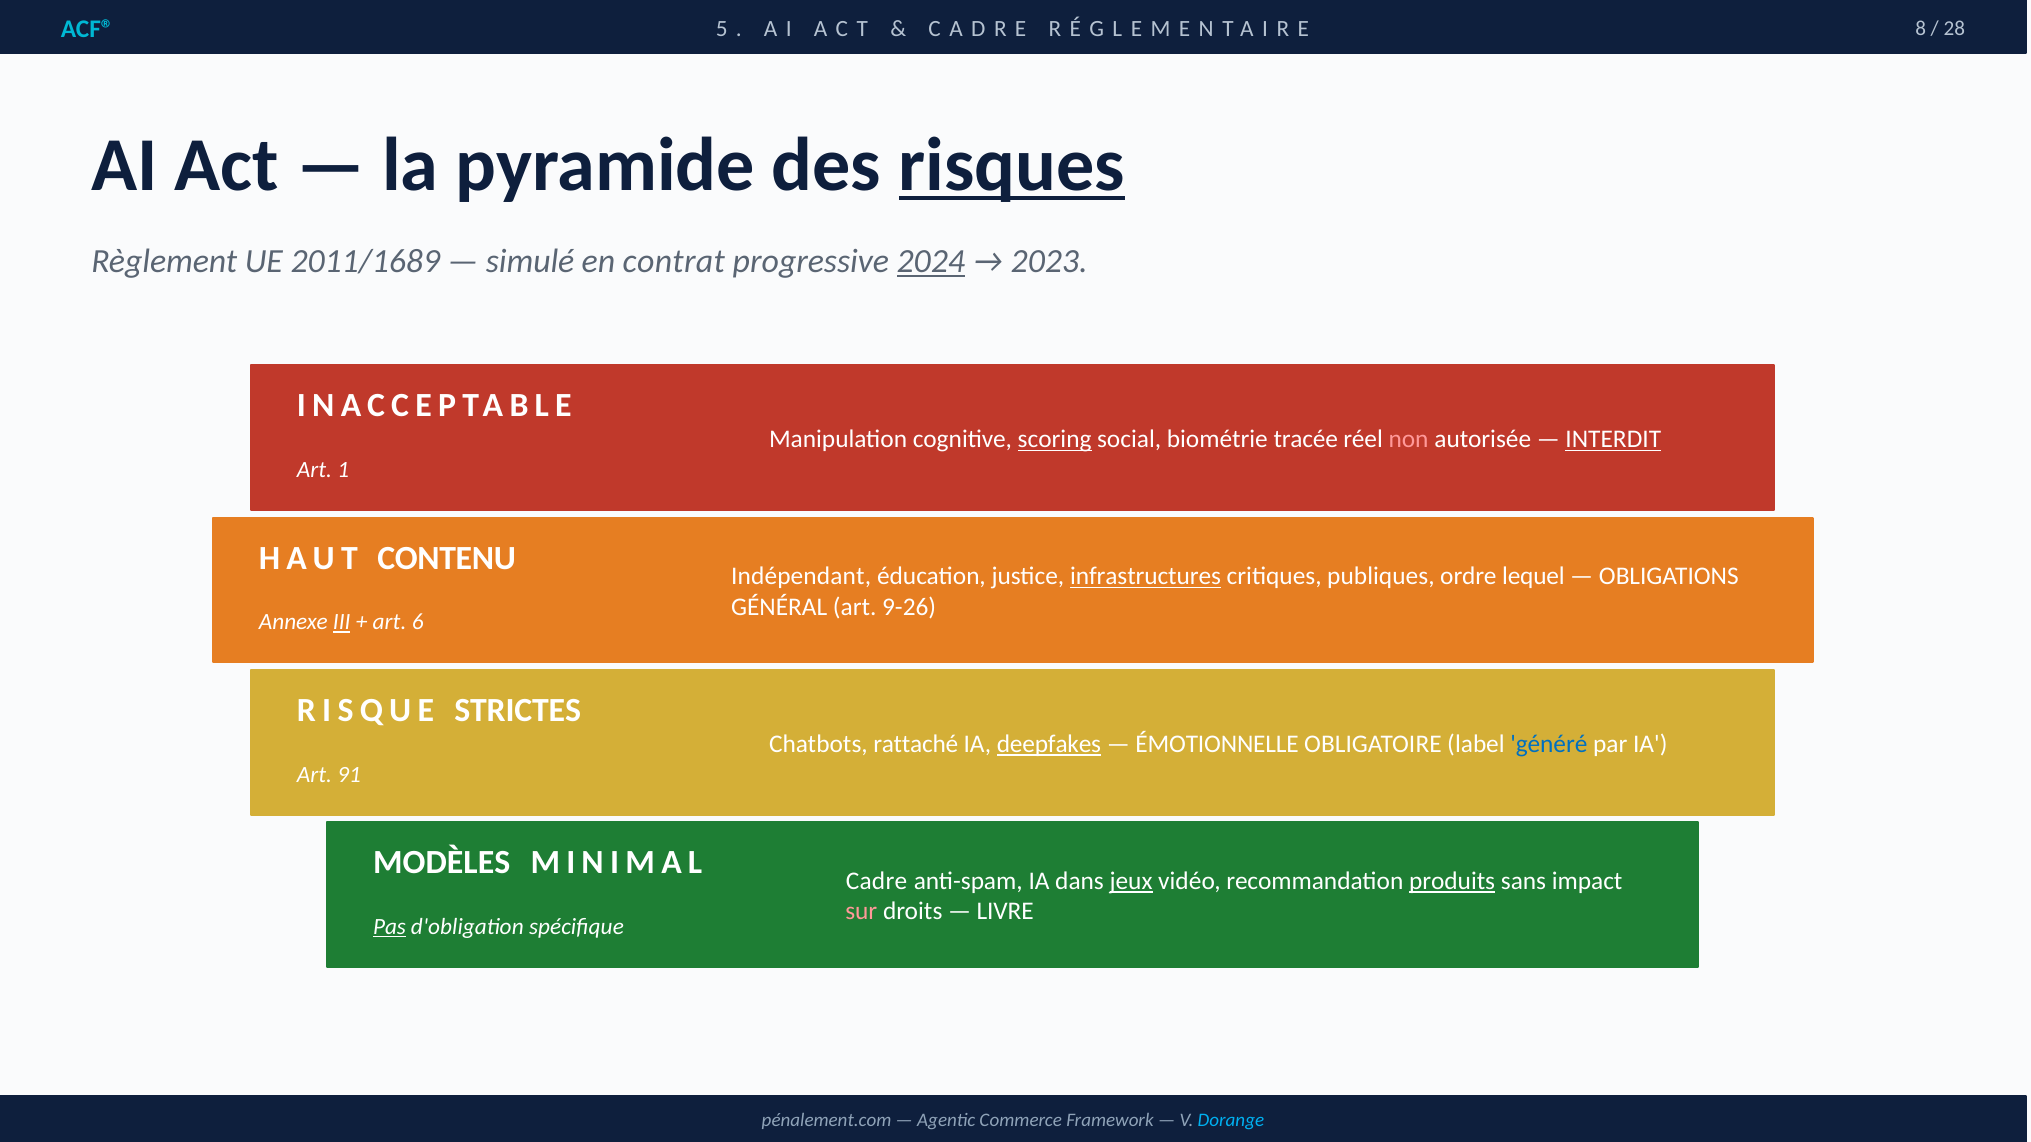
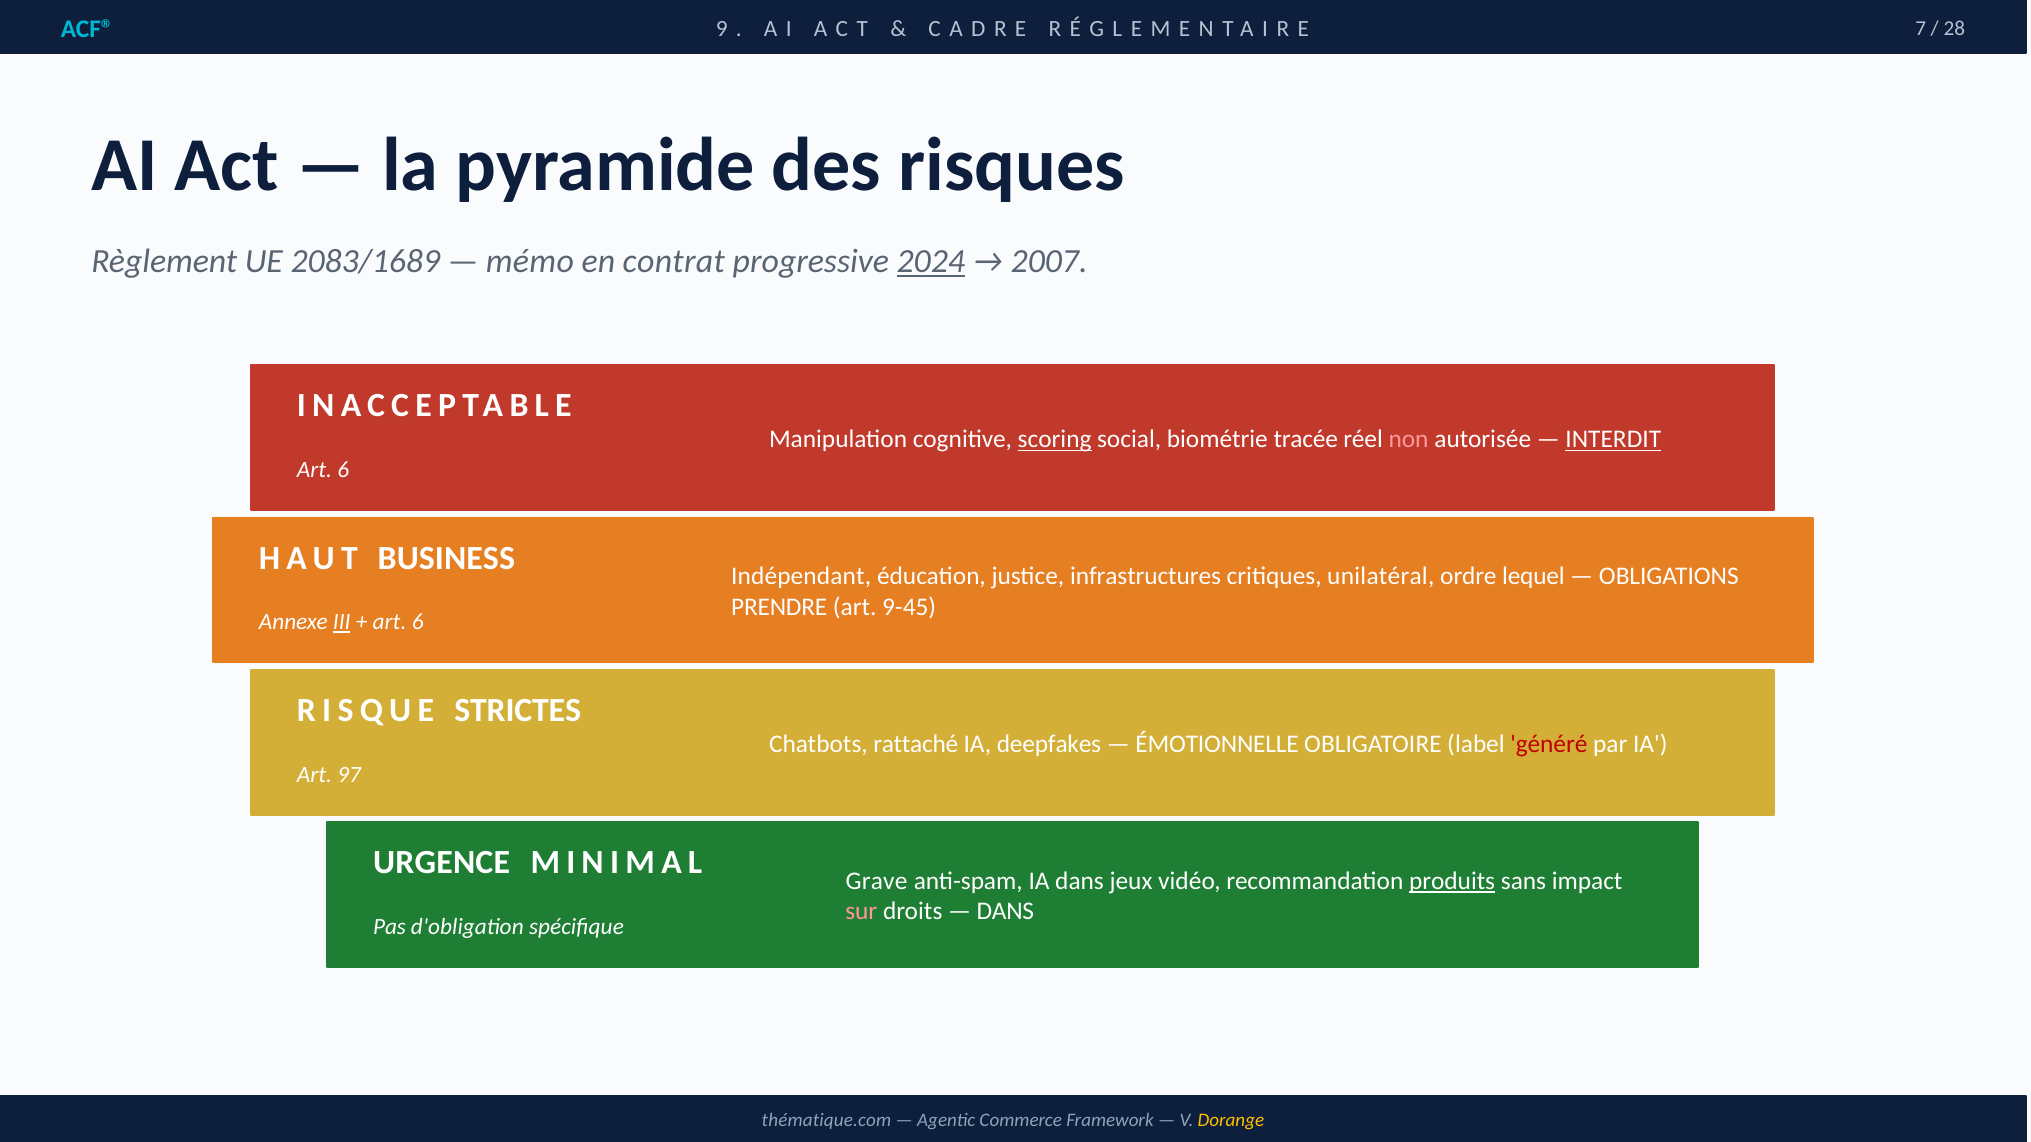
5: 5 -> 9 (722, 29)
8: 8 -> 7 (1921, 29)
risques underline: present -> none (1012, 165)
2011/1689: 2011/1689 -> 2083/1689 (365, 261)
simulé: simulé -> mémo (530, 261)
2023: 2023 -> 2007 (1049, 261)
1: 1 -> 6 (343, 470)
CONTENU: CONTENU -> BUSINESS (446, 558)
infrastructures underline: present -> none (1146, 577)
publiques: publiques -> unilatéral (1381, 577)
GÉNÉRAL: GÉNÉRAL -> PRENDRE (779, 607)
9-26: 9-26 -> 9-45 (909, 607)
deepfakes underline: present -> none (1049, 744)
généré colour: blue -> red (1549, 744)
91: 91 -> 97 (349, 775)
MODÈLES: MODÈLES -> URGENCE (442, 863)
Cadre: Cadre -> Grave (877, 881)
jeux underline: present -> none (1131, 881)
LIVRE: LIVRE -> DANS (1005, 912)
Pas underline: present -> none (390, 927)
pénalement.com: pénalement.com -> thématique.com (826, 1121)
Dorange colour: light blue -> yellow (1231, 1121)
